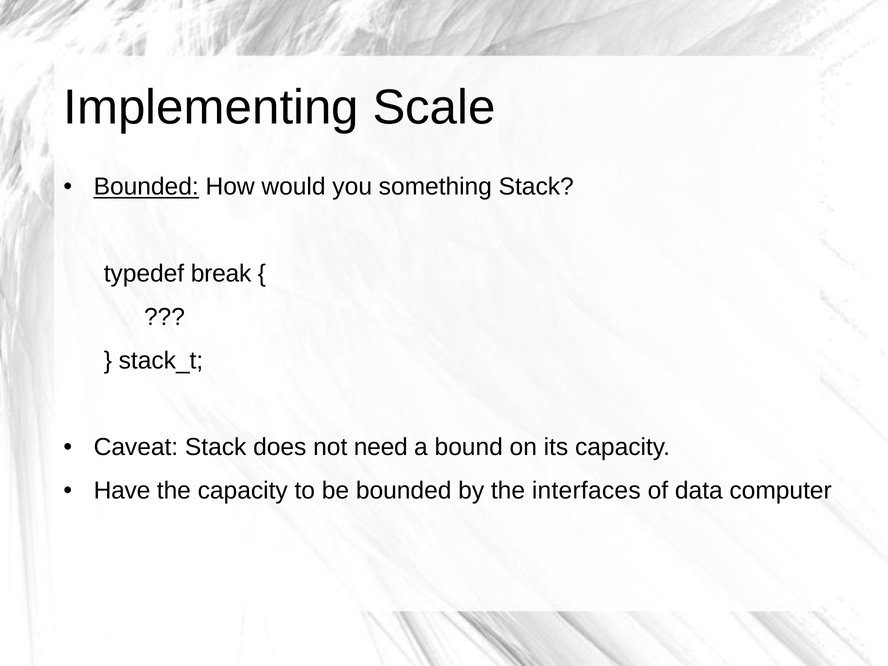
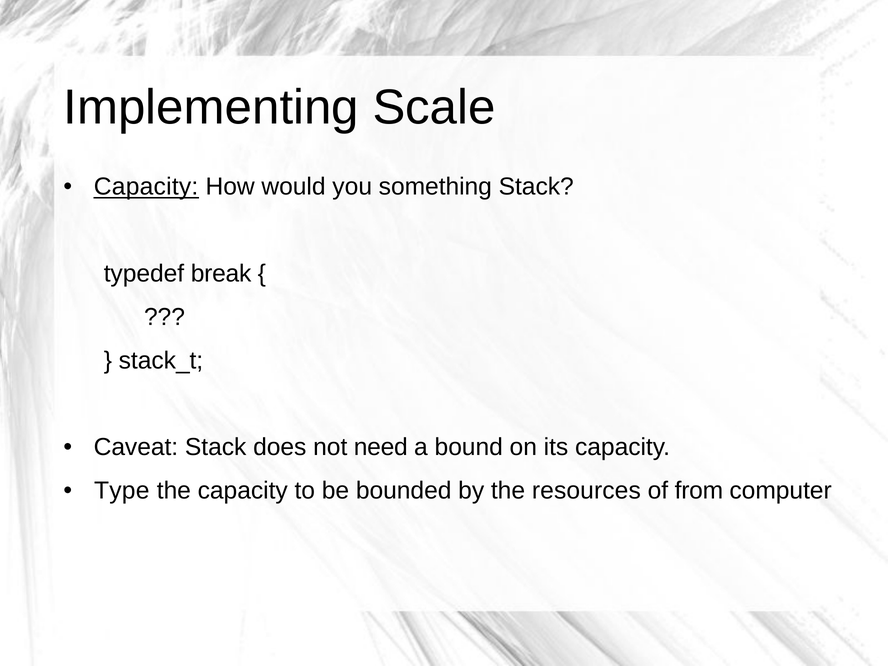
Bounded: Bounded -> Capacity (146, 187)
Have: Have -> Type (122, 491)
interfaces: interfaces -> resources (586, 491)
data: data -> from (699, 491)
